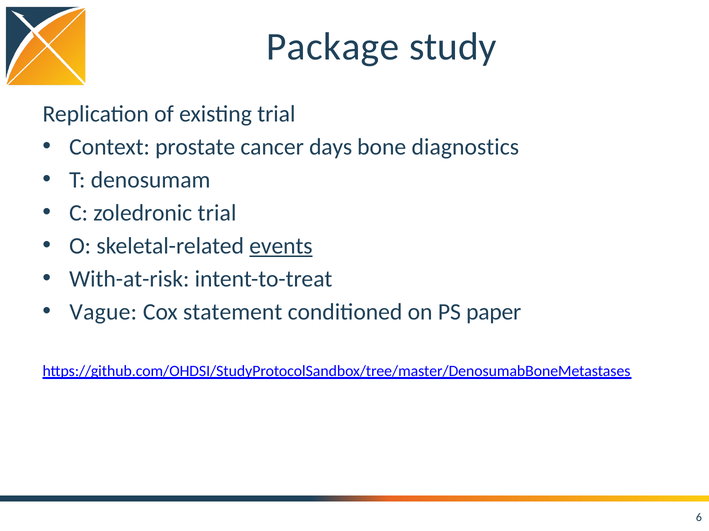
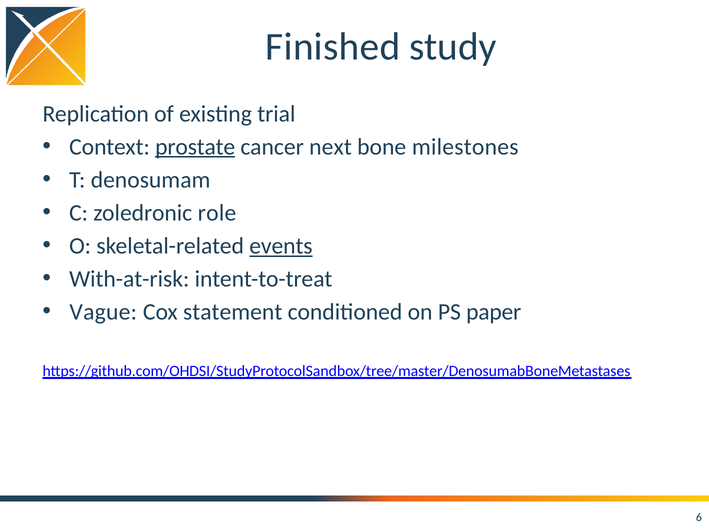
Package: Package -> Finished (333, 47)
prostate underline: none -> present (195, 147)
days: days -> next (330, 147)
diagnostics: diagnostics -> milestones (465, 147)
zoledronic trial: trial -> role (217, 213)
